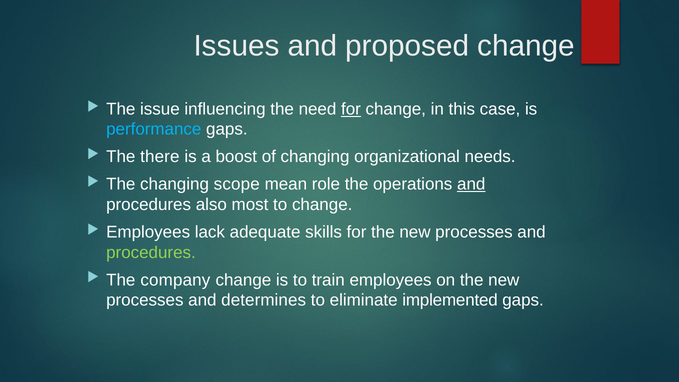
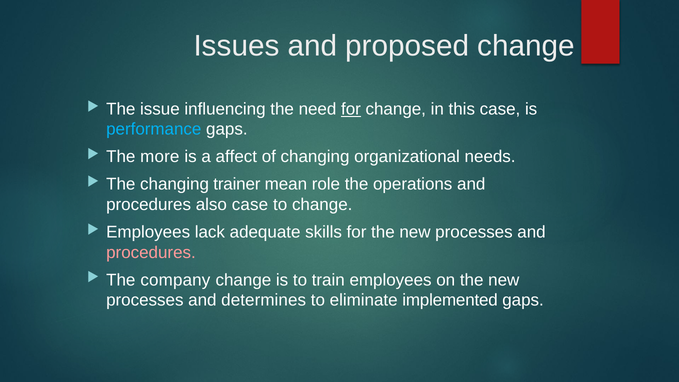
there: there -> more (160, 157)
boost: boost -> affect (236, 157)
scope: scope -> trainer (237, 184)
and underline: present -> none (471, 184)
also most: most -> case (250, 205)
procedures colour: light green -> pink (151, 252)
